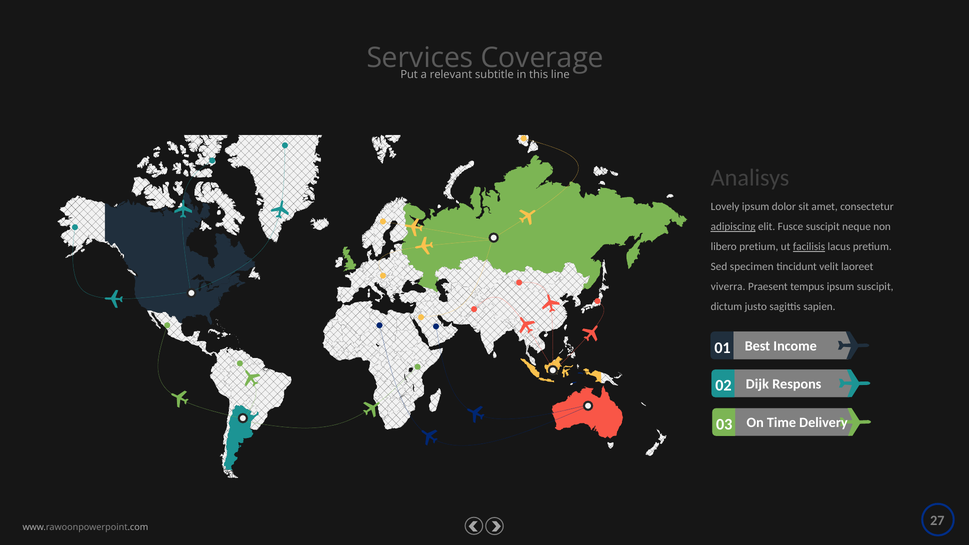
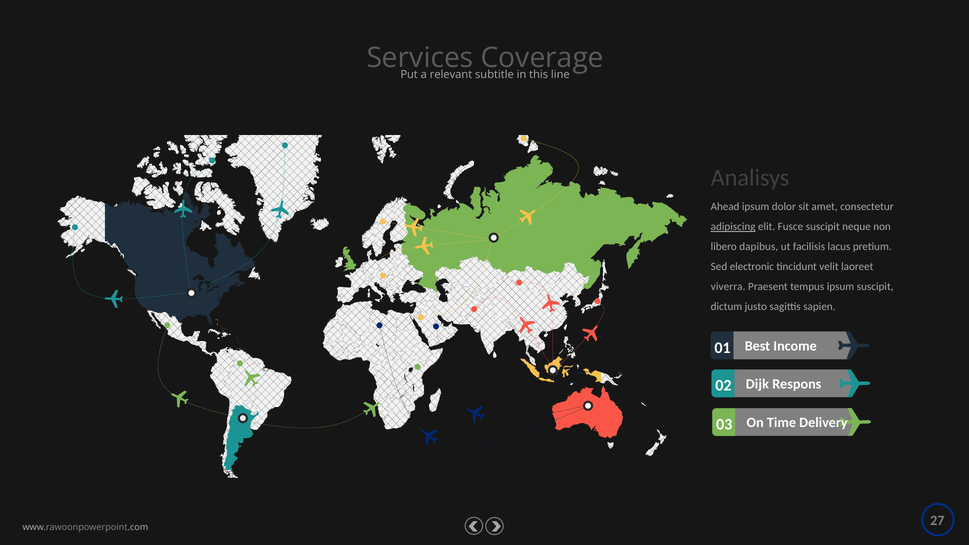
Lovely: Lovely -> Ahead (725, 207)
libero pretium: pretium -> dapibus (759, 247)
facilisis underline: present -> none (809, 247)
specimen: specimen -> electronic (752, 267)
